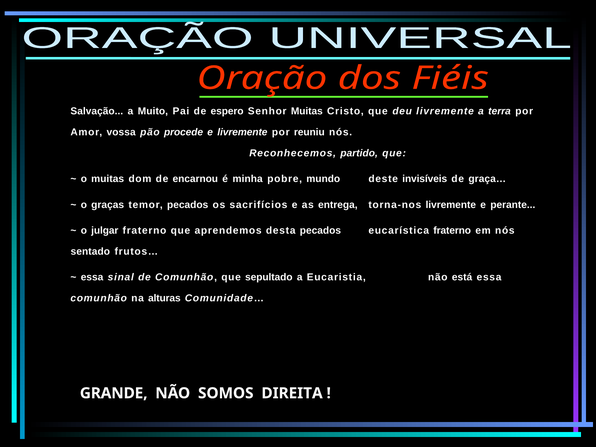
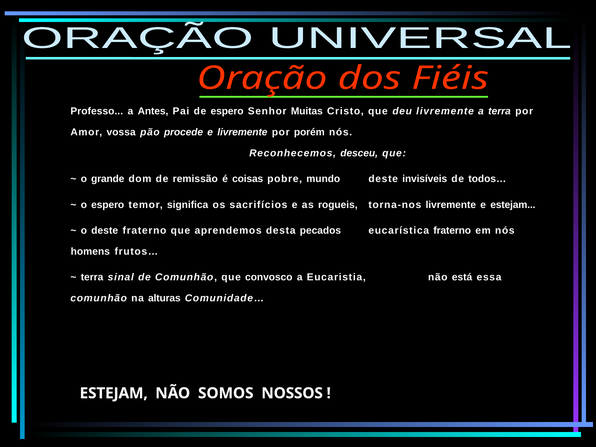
Salvação: Salvação -> Professo (97, 111)
Muito: Muito -> Antes (153, 111)
reuniu: reuniu -> porém (309, 132)
partido: partido -> desceu (359, 153)
o muitas: muitas -> grande (108, 179)
encarnou: encarnou -> remissão (195, 179)
minha: minha -> coisas (248, 179)
graça…: graça… -> todos… (487, 179)
o graças: graças -> espero (108, 205)
temor pecados: pecados -> significa (188, 205)
entrega: entrega -> rogueis (338, 205)
e perante: perante -> estejam (513, 205)
o julgar: julgar -> deste (105, 231)
sentado: sentado -> homens (90, 251)
essa: essa -> terra (92, 277)
sepultado: sepultado -> convosco (269, 277)
GRANDE: GRANDE -> ESTEJAM (114, 393)
DIREITA: DIREITA -> NOSSOS (292, 393)
